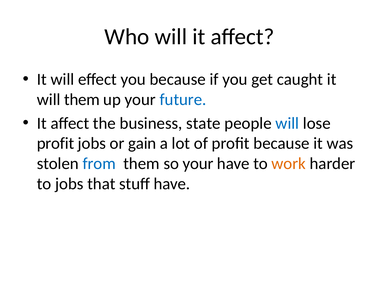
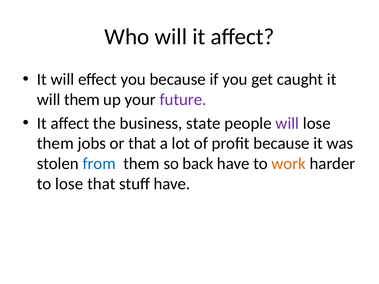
future colour: blue -> purple (183, 100)
will colour: blue -> purple (287, 123)
profit: profit -> them (55, 144)
or gain: gain -> that (142, 144)
so your: your -> back (198, 164)
to jobs: jobs -> lose (69, 184)
